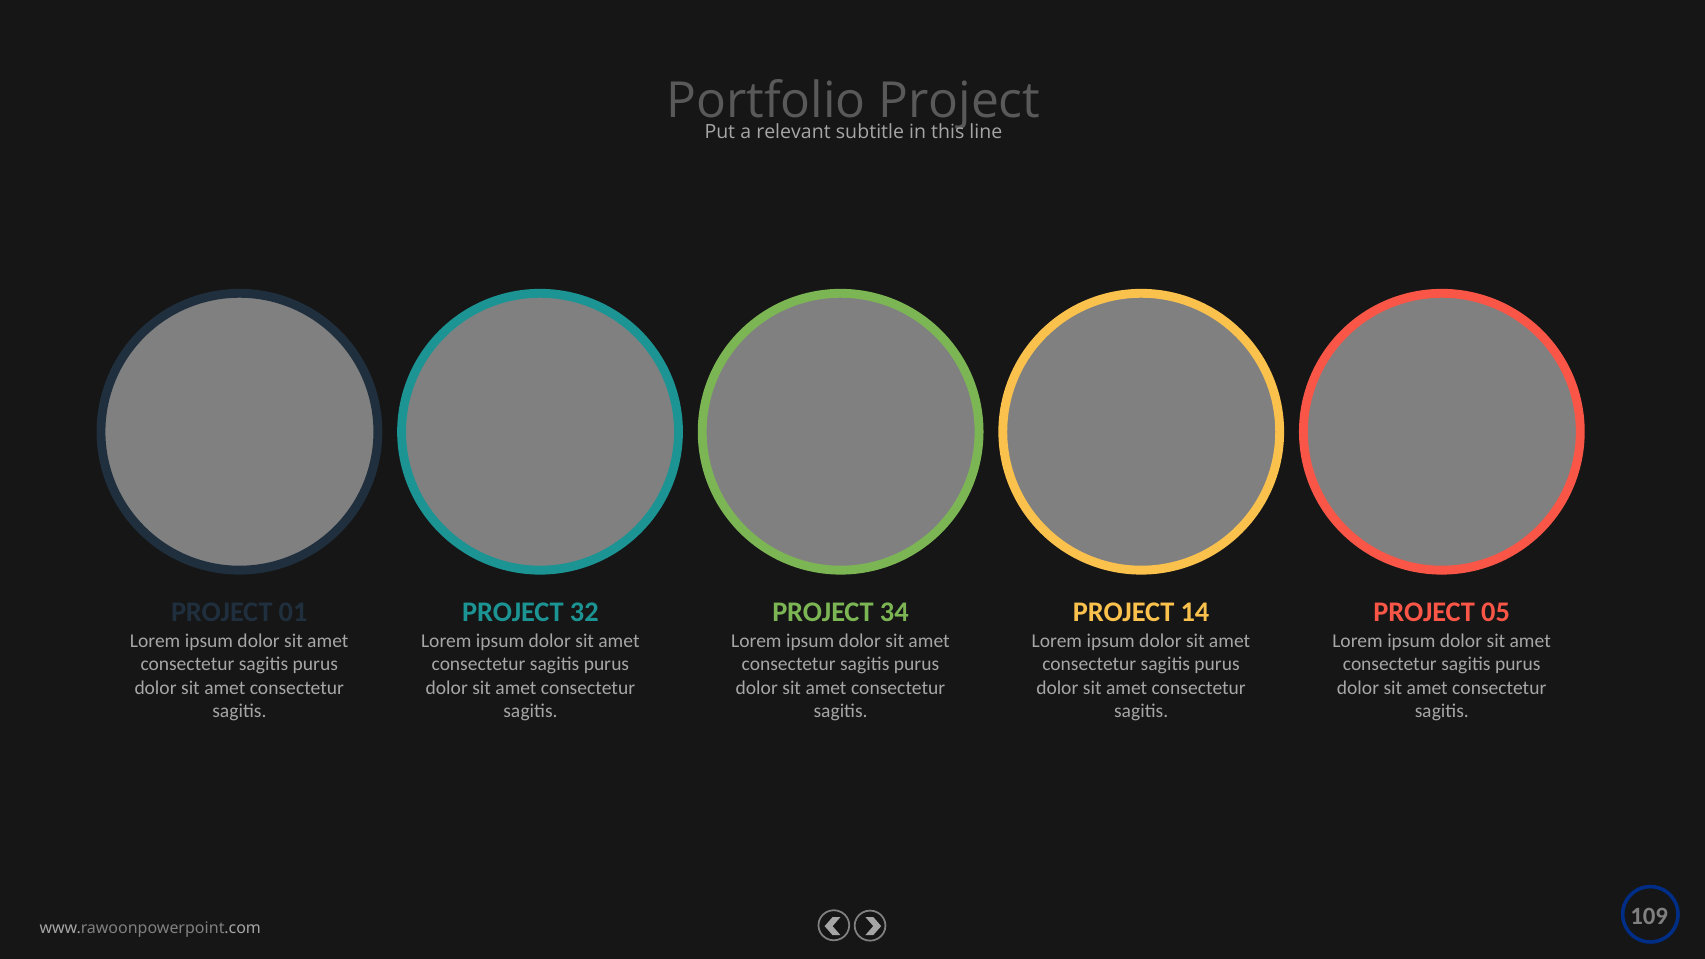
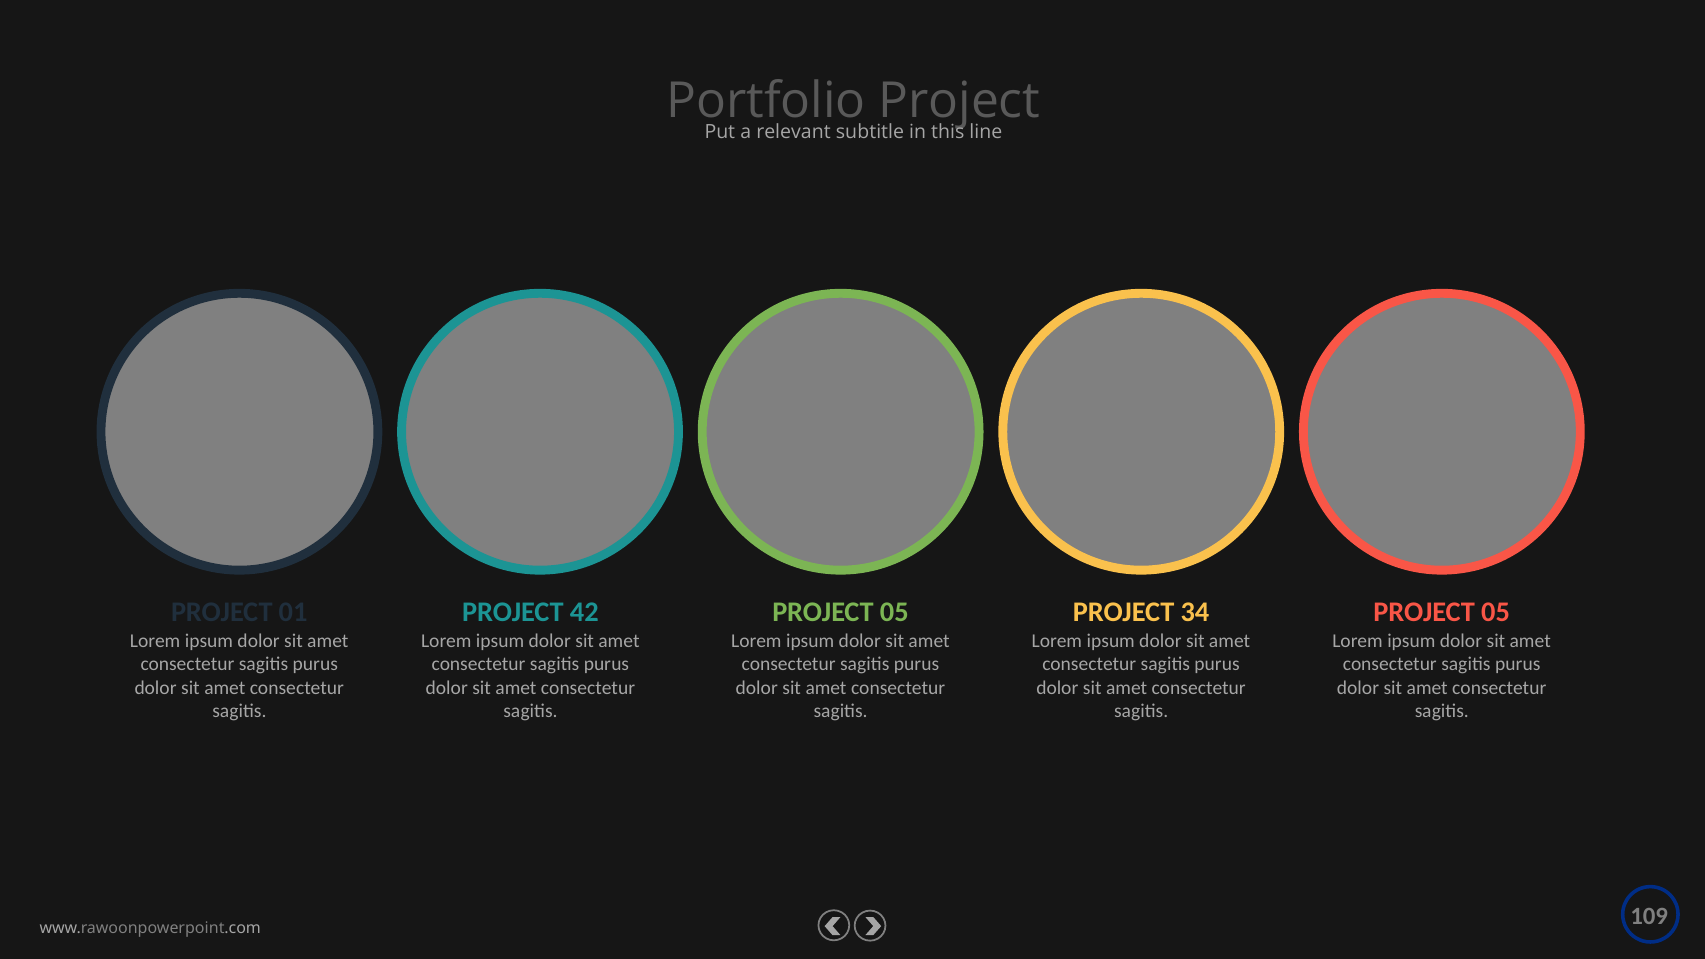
32: 32 -> 42 (584, 613)
34: 34 -> 05 (894, 613)
14: 14 -> 34 (1195, 613)
